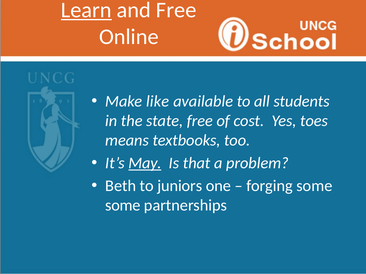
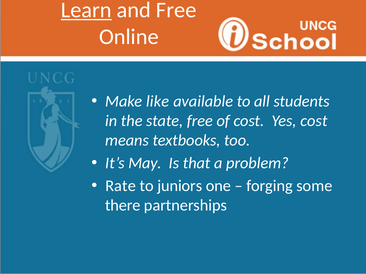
Yes toes: toes -> cost (314, 121)
May underline: present -> none (145, 163)
Beth: Beth -> Rate (121, 186)
some: some -> there (123, 206)
